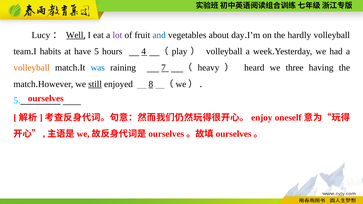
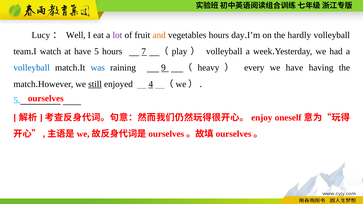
Well underline: present -> none (76, 35)
and colour: blue -> orange (159, 35)
vegetables about: about -> hours (219, 35)
habits: habits -> watch (50, 51)
4: 4 -> 7 (144, 51)
volleyball colour: orange -> blue (32, 68)
7: 7 -> 9 (163, 68)
heard: heard -> every (254, 68)
we three: three -> have (294, 68)
8: 8 -> 4 (151, 84)
